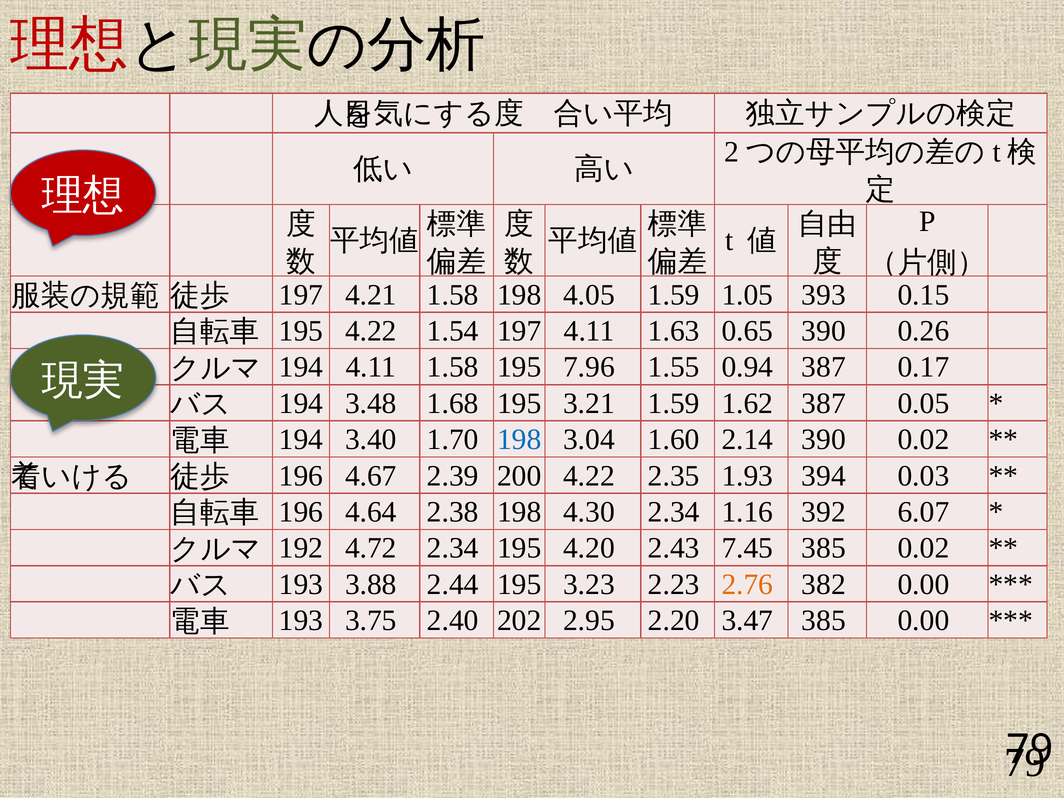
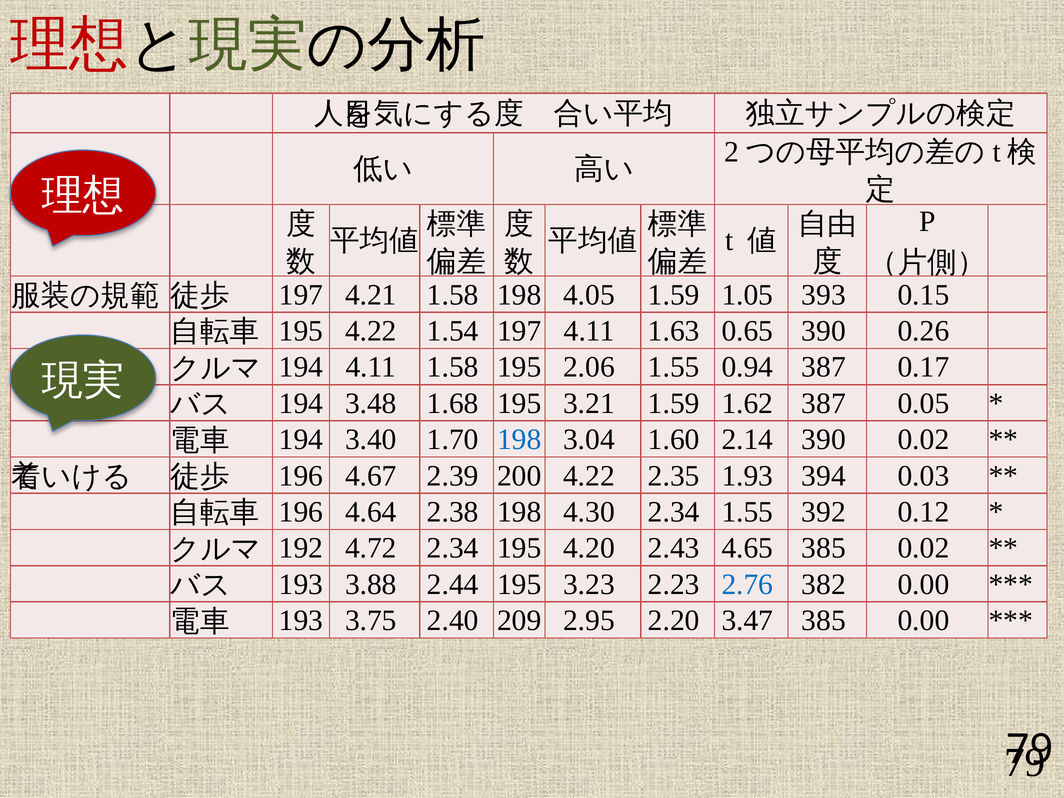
7.96: 7.96 -> 2.06 (589, 367)
2.34 1.16: 1.16 -> 1.55 (747, 512)
6.07: 6.07 -> 0.12 (924, 512)
7.45: 7.45 -> 4.65 (747, 548)
2.76 colour: orange -> blue (747, 584)
202: 202 -> 209 (519, 621)
